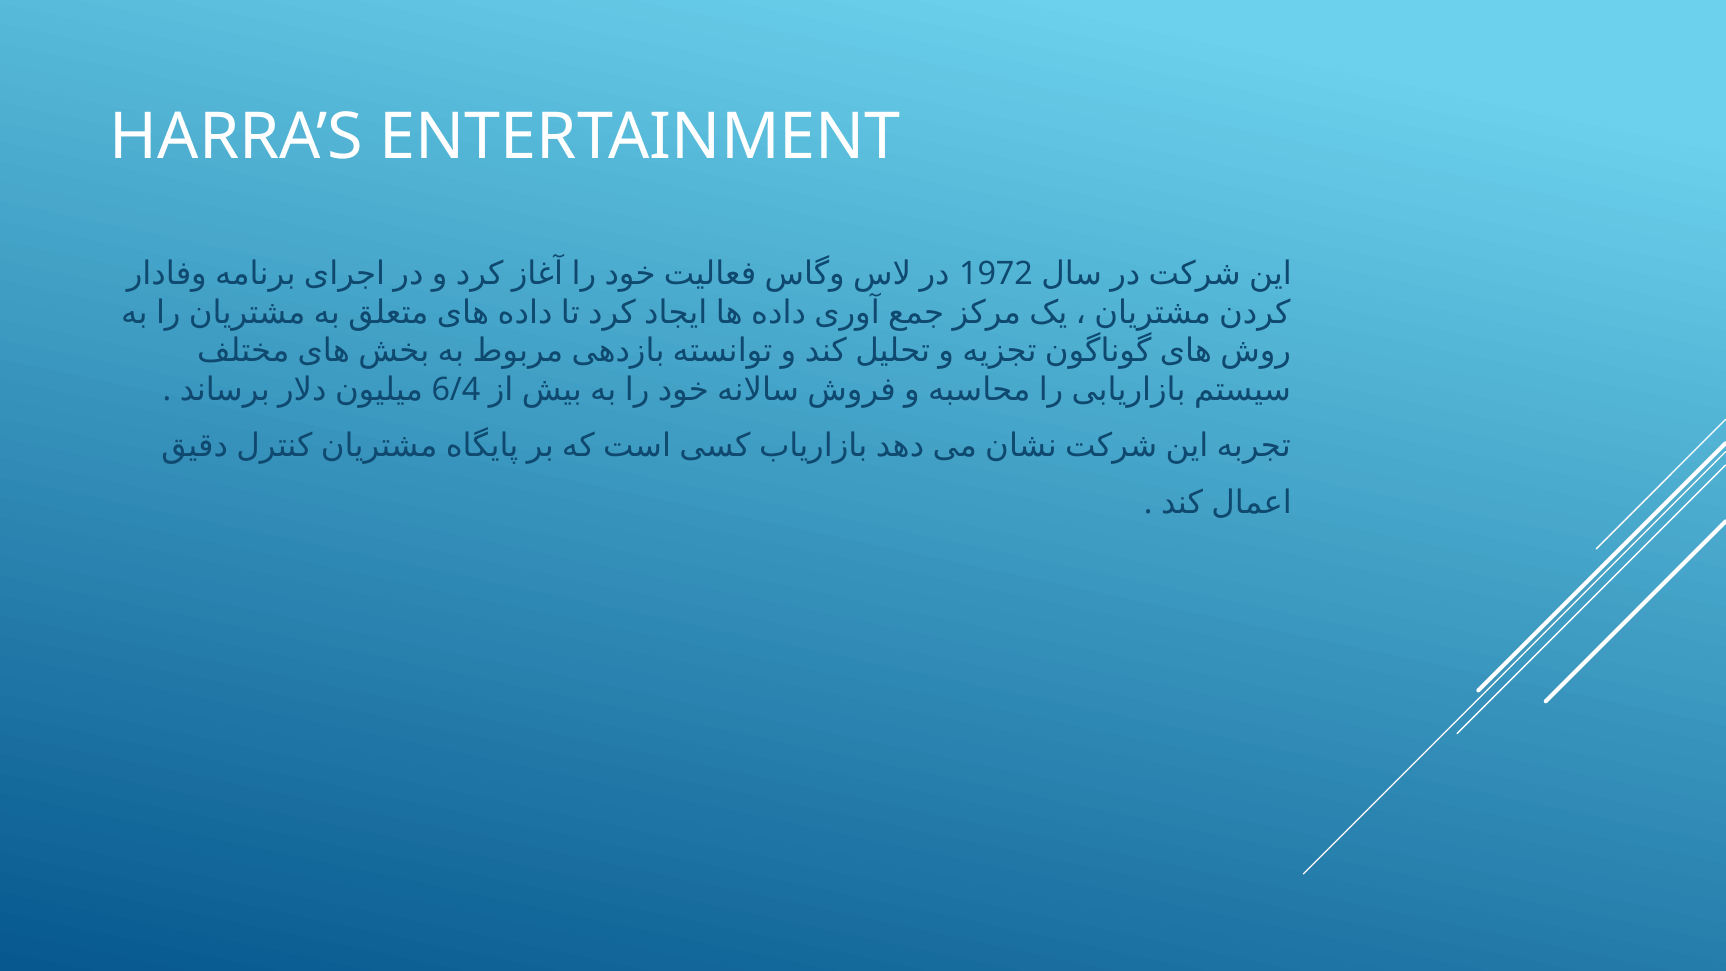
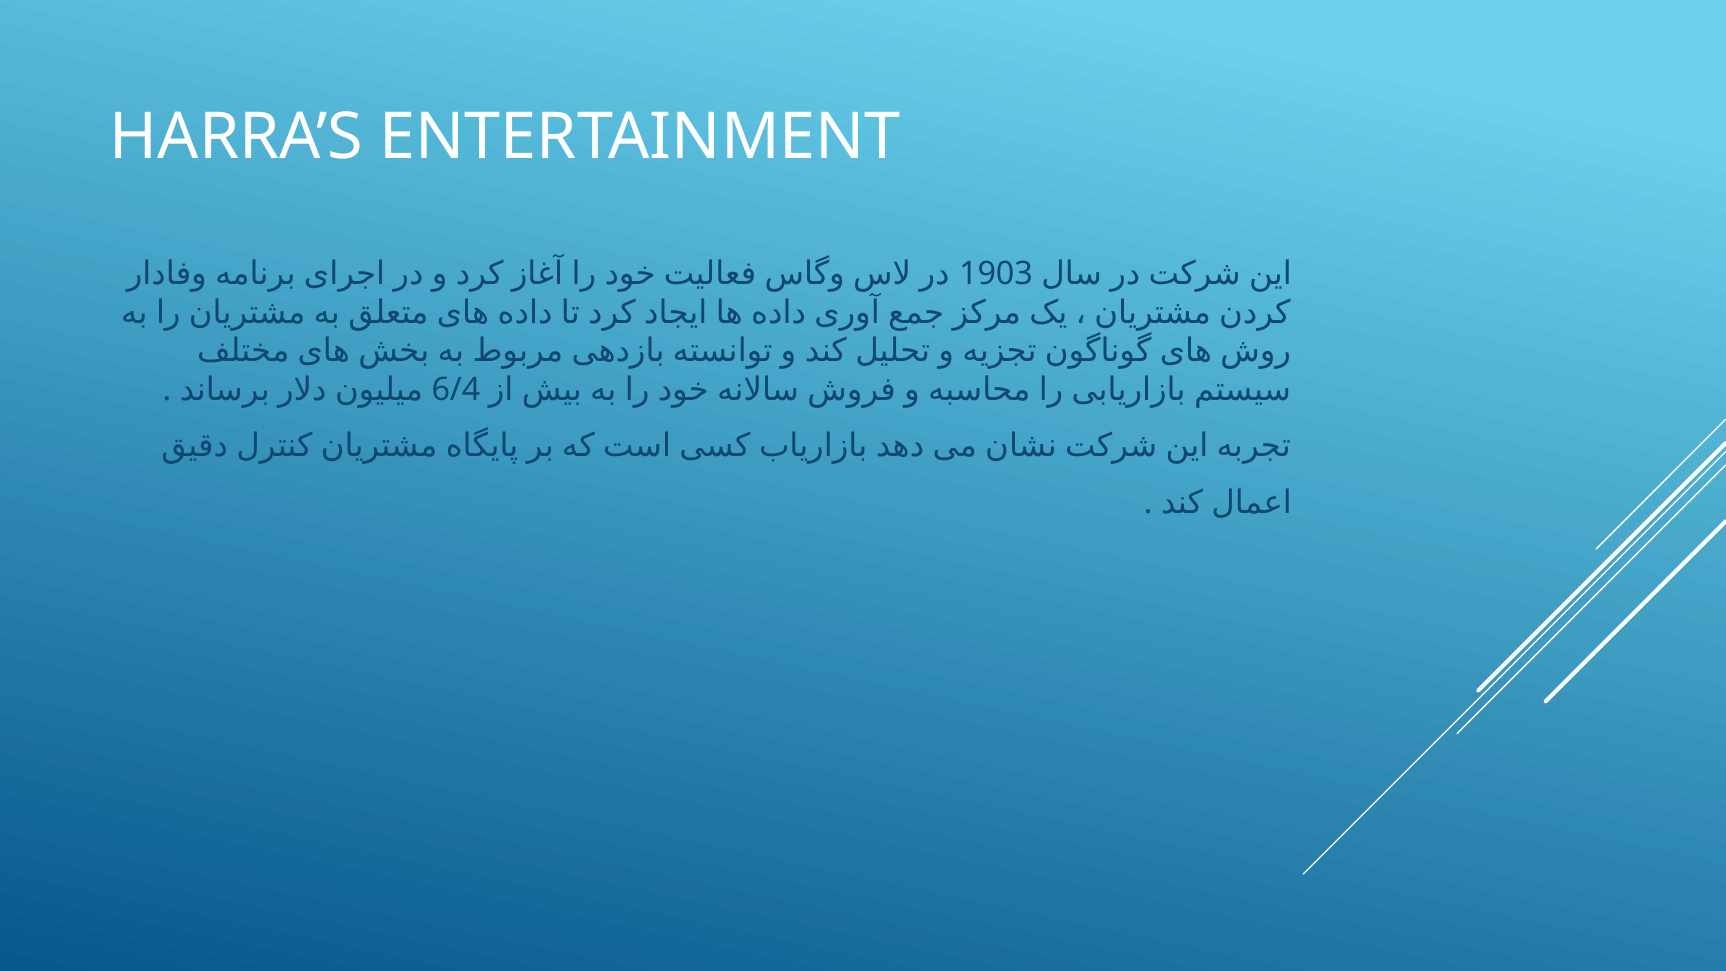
1972: 1972 -> 1903 (996, 274)
